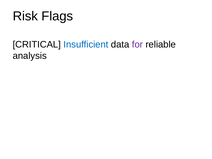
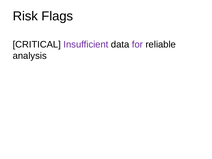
Insufficient colour: blue -> purple (86, 44)
